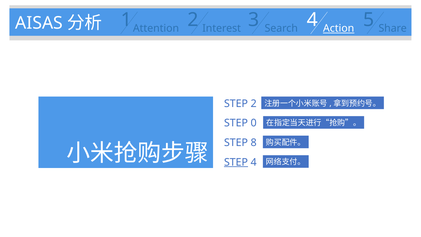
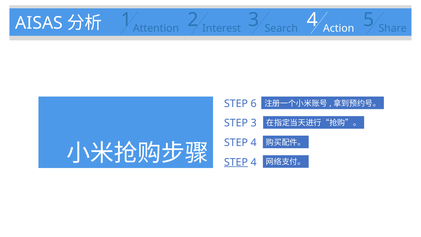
Action underline: present -> none (339, 28)
STEP 2: 2 -> 6 (254, 104)
STEP 0: 0 -> 3 (254, 123)
8: 8 -> 4 (254, 143)
